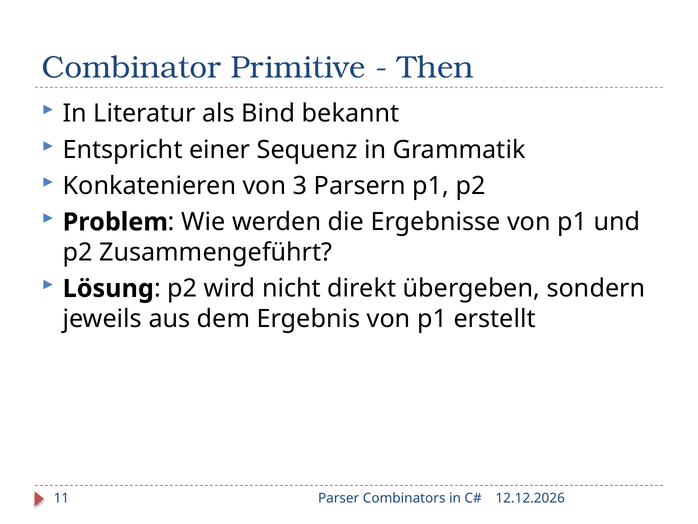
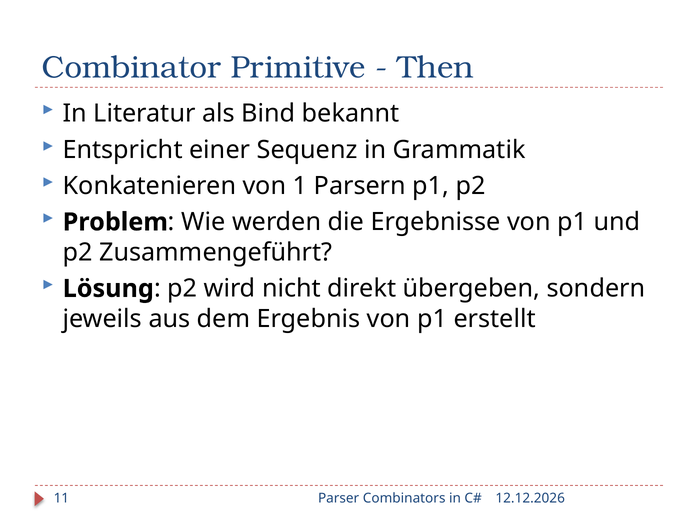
3: 3 -> 1 (300, 186)
